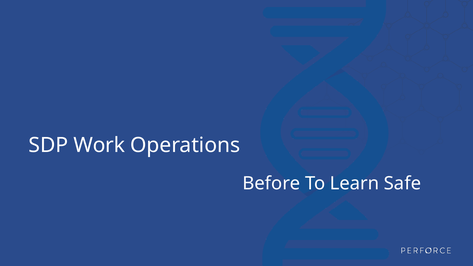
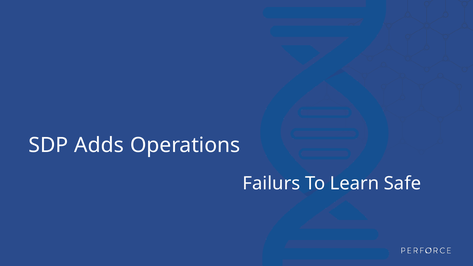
Work: Work -> Adds (99, 145)
Before: Before -> Failurs (271, 184)
